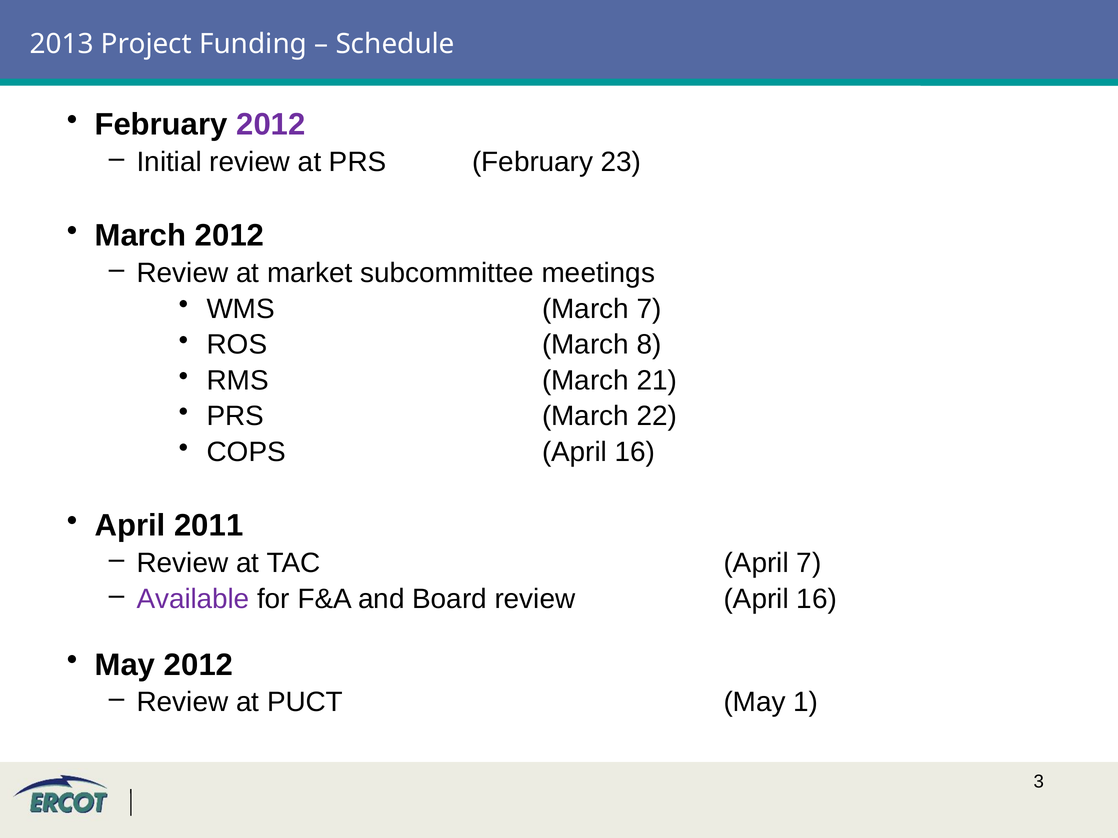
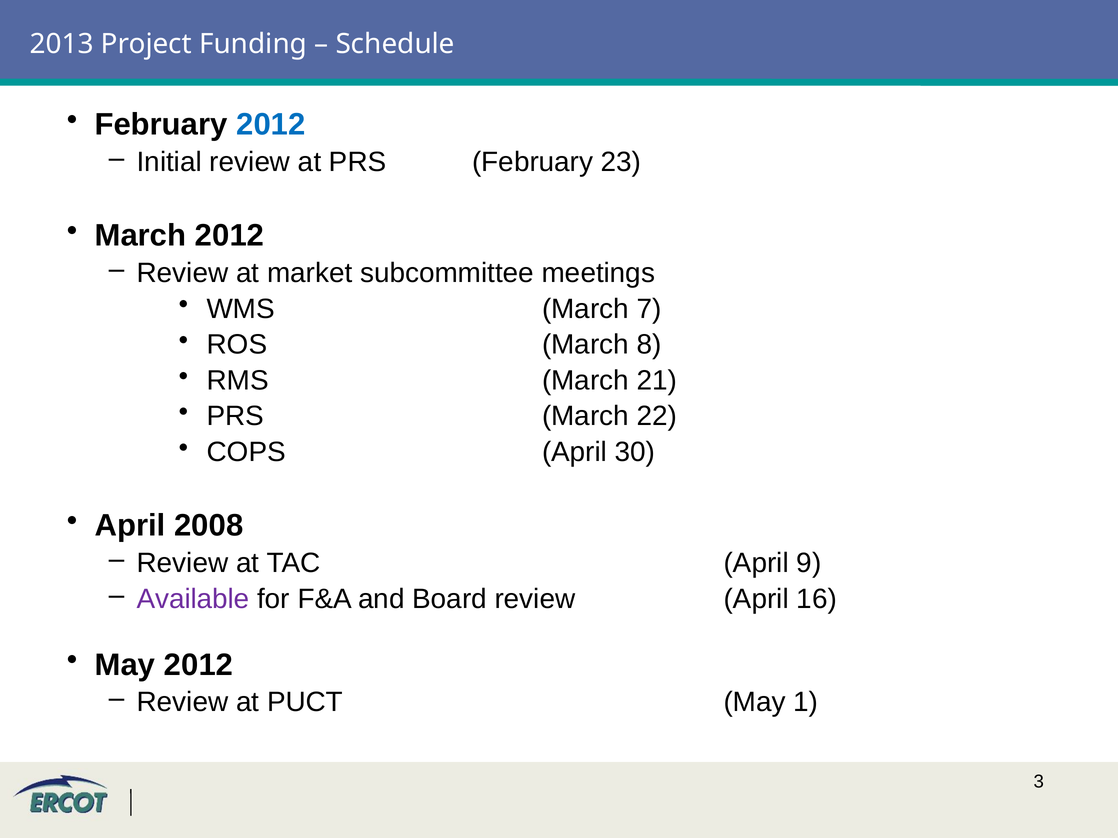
2012 colour: purple -> blue (271, 125)
COPS April 16: 16 -> 30 (635, 452)
2011: 2011 -> 2008 (209, 526)
April 7: 7 -> 9 (809, 564)
